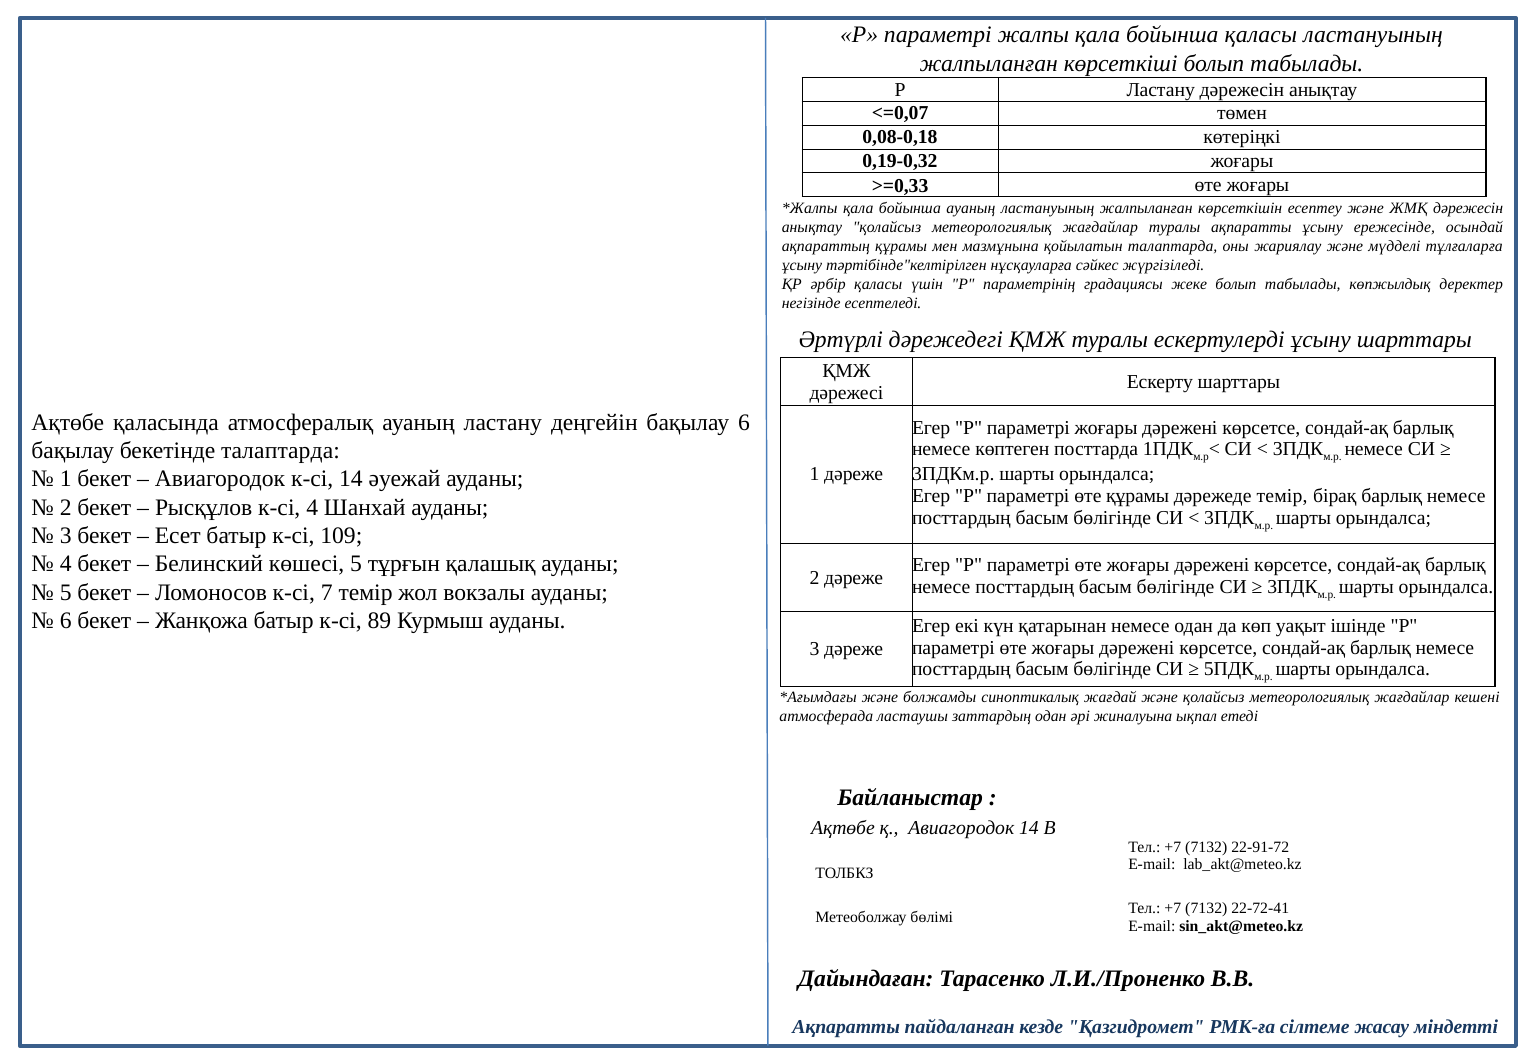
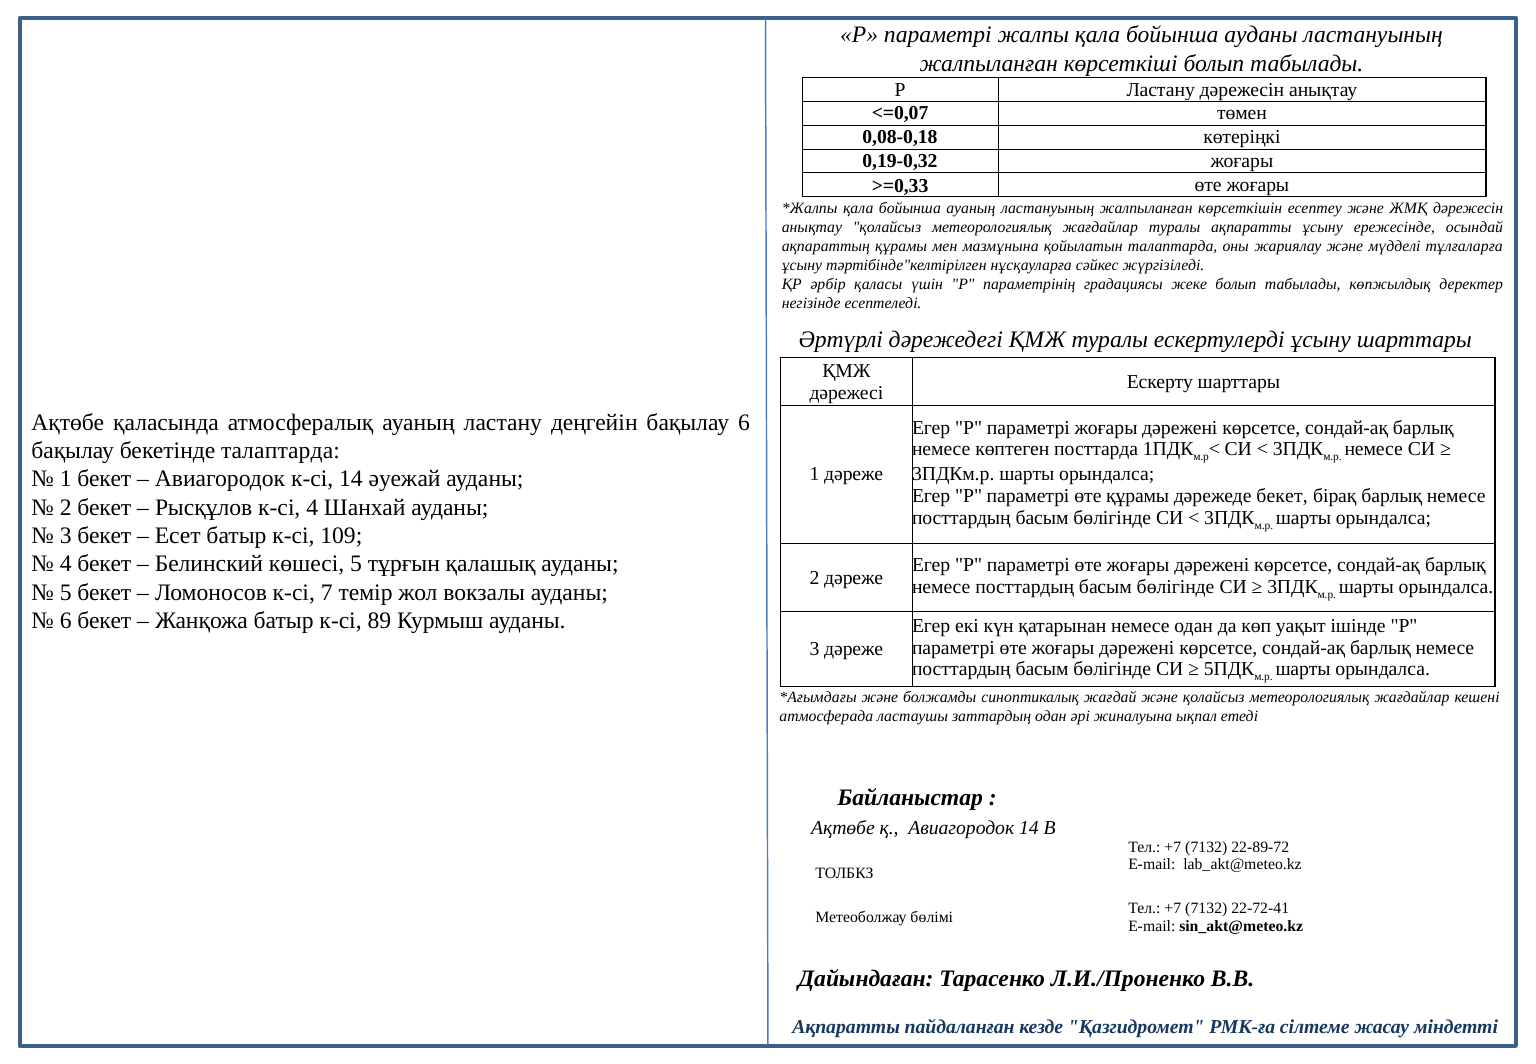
бойынша қаласы: қаласы -> ауданы (1261, 35)
дәрежеде темір: темір -> бекет (1282, 496)
22-91-72: 22-91-72 -> 22-89-72 (1260, 847)
